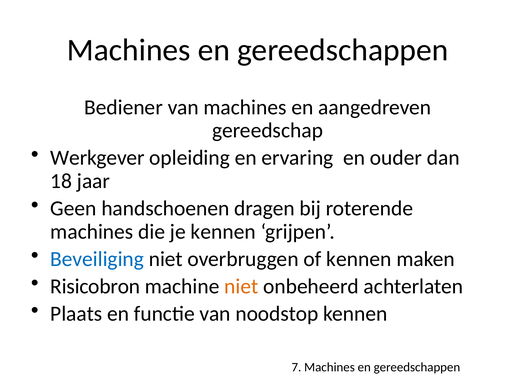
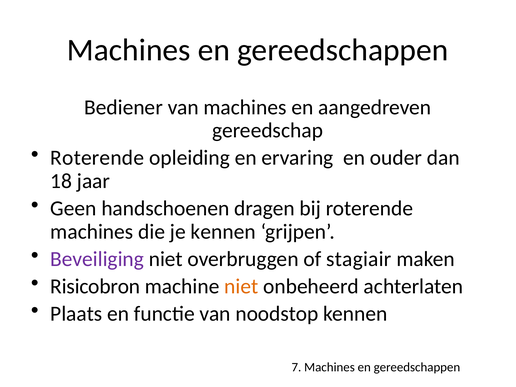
Werkgever: Werkgever -> Roterende (97, 158)
Beveiliging colour: blue -> purple (97, 259)
of kennen: kennen -> stagiair (359, 259)
